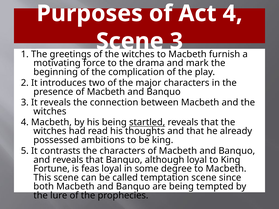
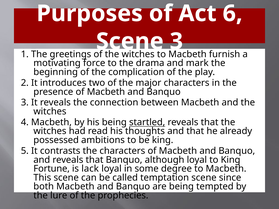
Act 4: 4 -> 6 (233, 13)
feas: feas -> lack (90, 169)
